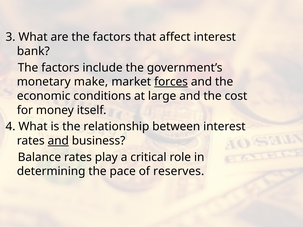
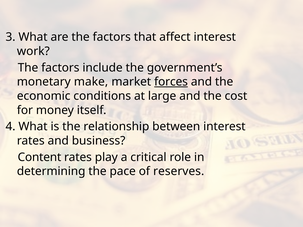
bank: bank -> work (33, 51)
and underline: present -> none (58, 141)
Balance: Balance -> Content (39, 157)
